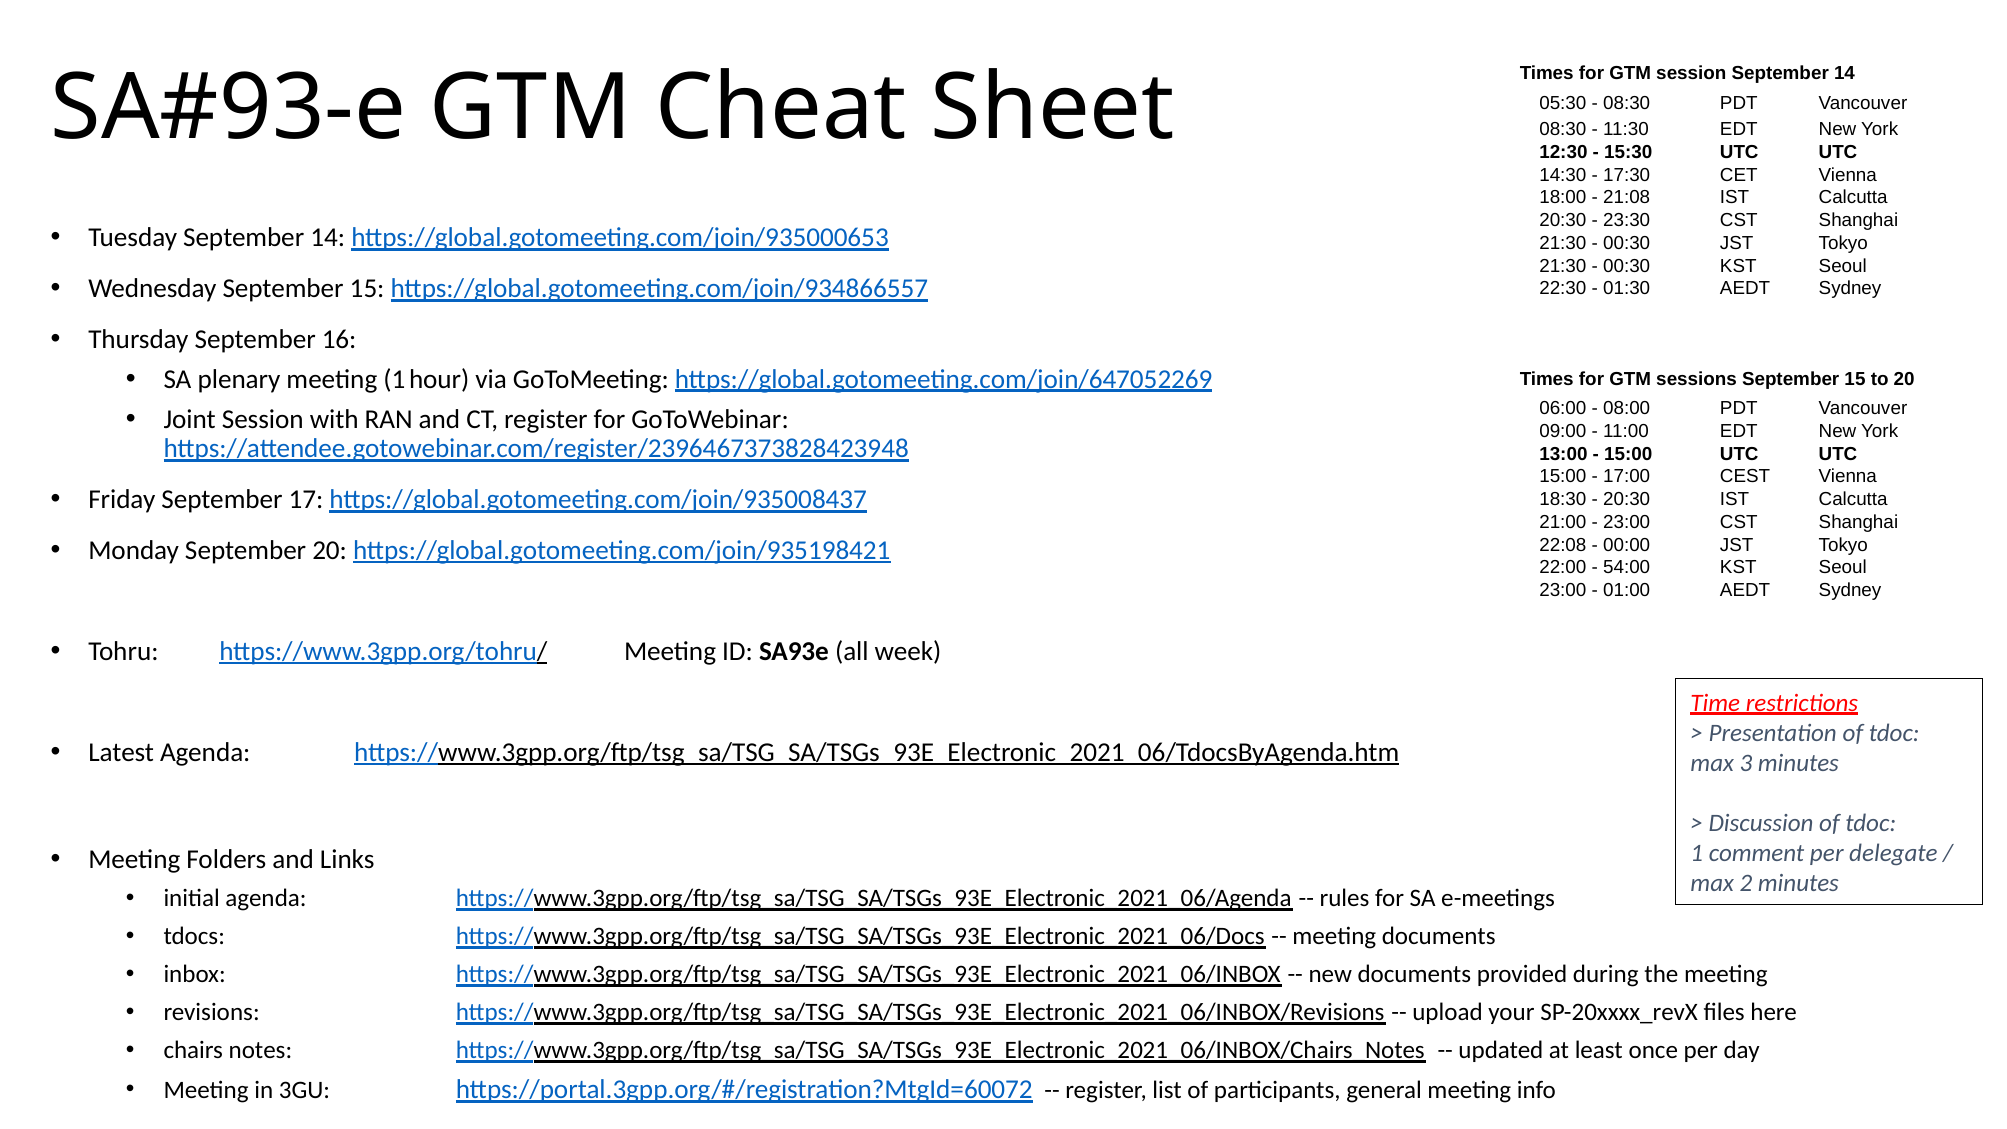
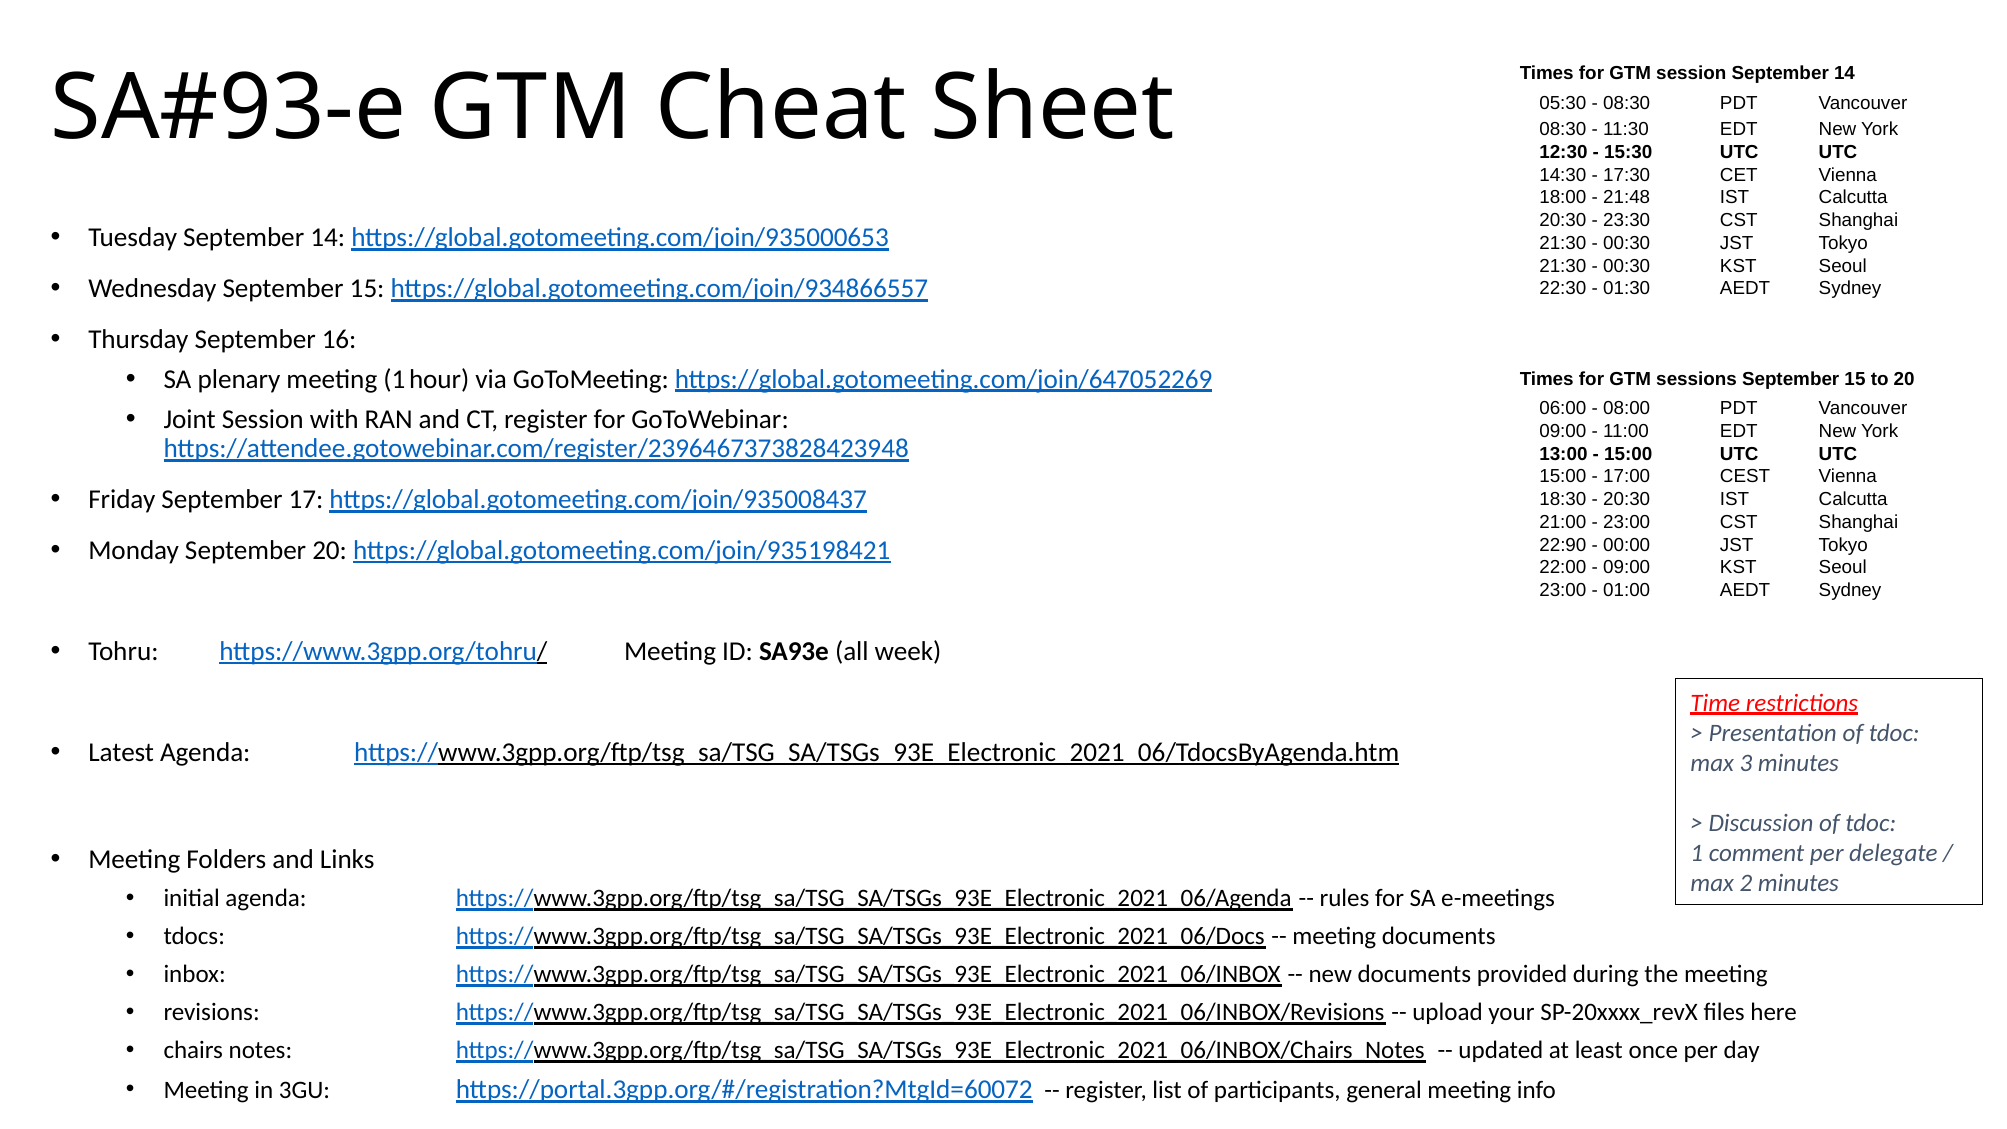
21:08: 21:08 -> 21:48 (1627, 198)
22:08: 22:08 -> 22:90 (1563, 545)
54:00: 54:00 -> 09:00 (1627, 567)
